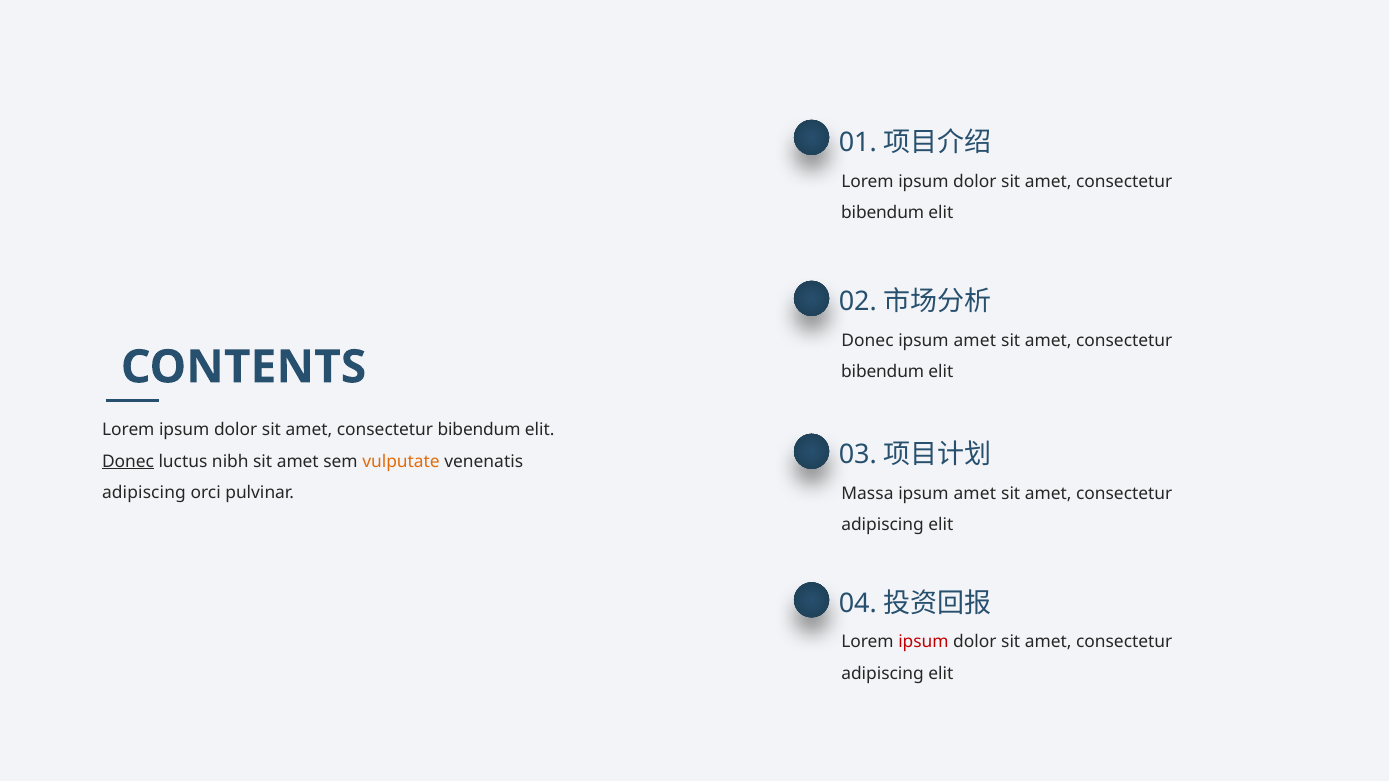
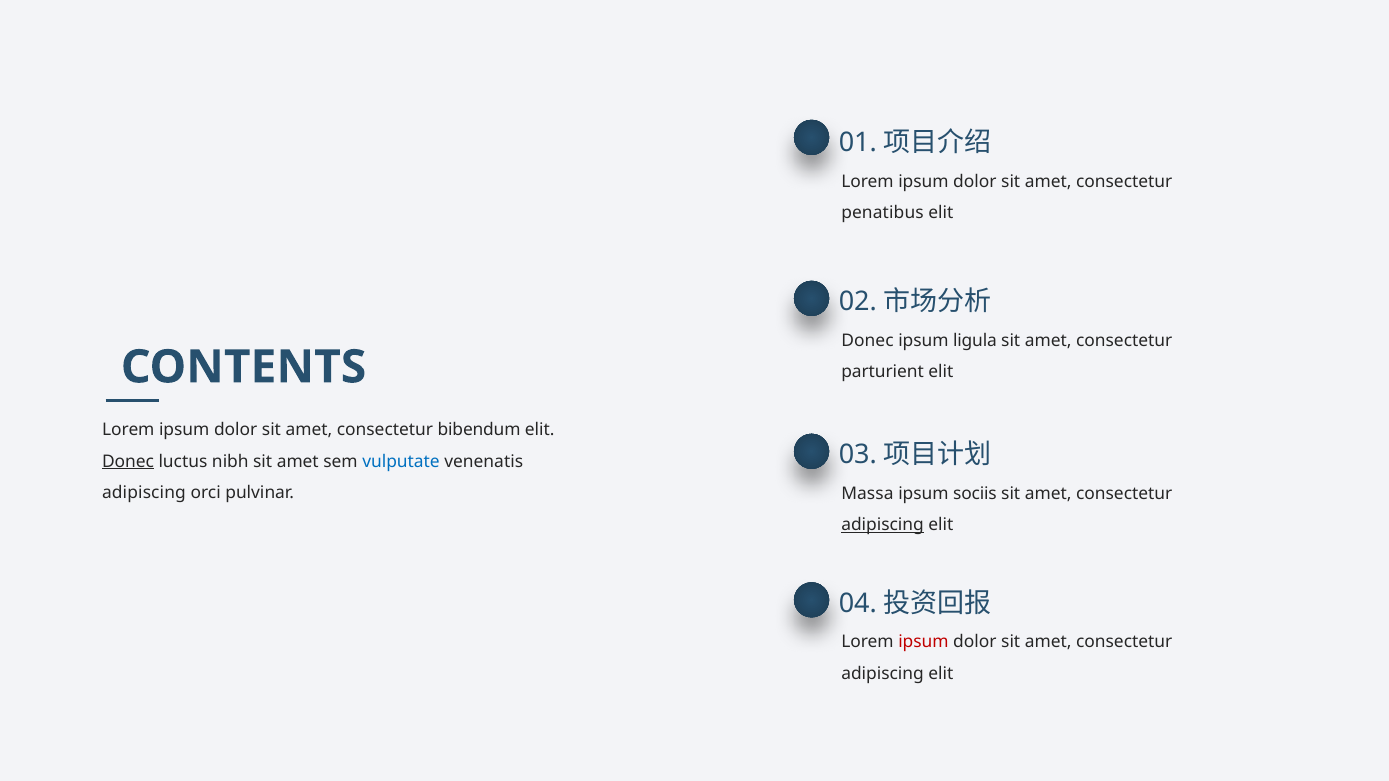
bibendum: bibendum -> penatibus (882, 213)
amet: amet -> ligula (975, 341)
bibendum: bibendum -> parturient (883, 372)
vulputate colour: orange -> blue (401, 462)
amet: amet -> sociis (975, 494)
adipiscing underline: none -> present (883, 525)
